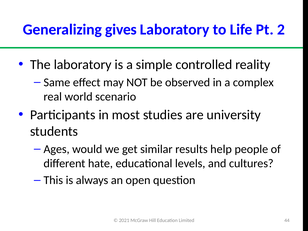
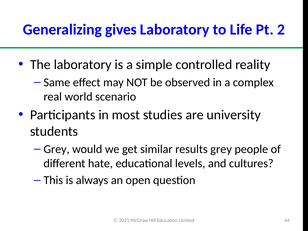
Ages: Ages -> Grey (57, 149)
results help: help -> grey (221, 149)
